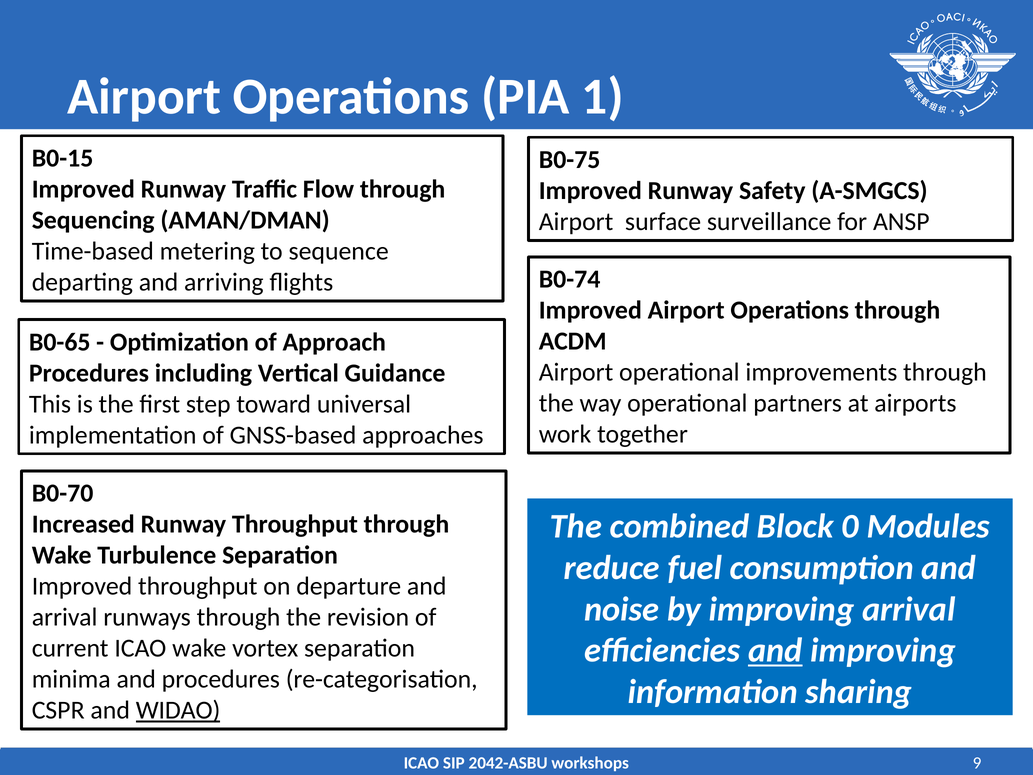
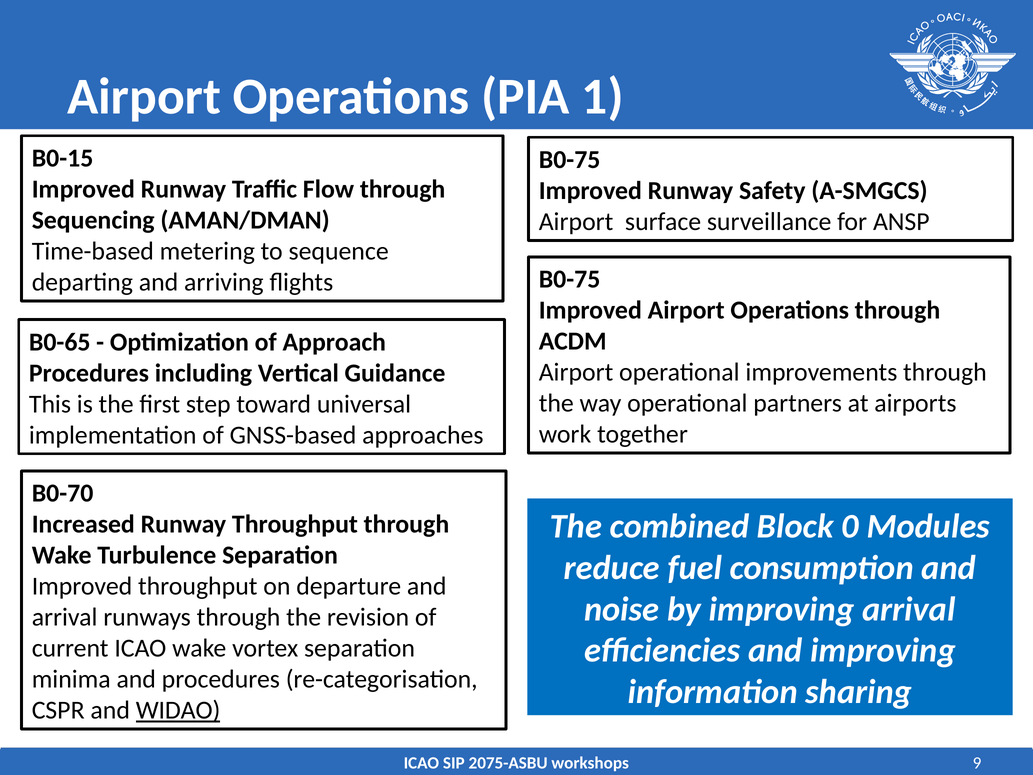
B0-74: B0-74 -> B0-75 (570, 279)
and underline: present -> none (775, 650)
2042-ASBU: 2042-ASBU -> 2075-ASBU (508, 763)
